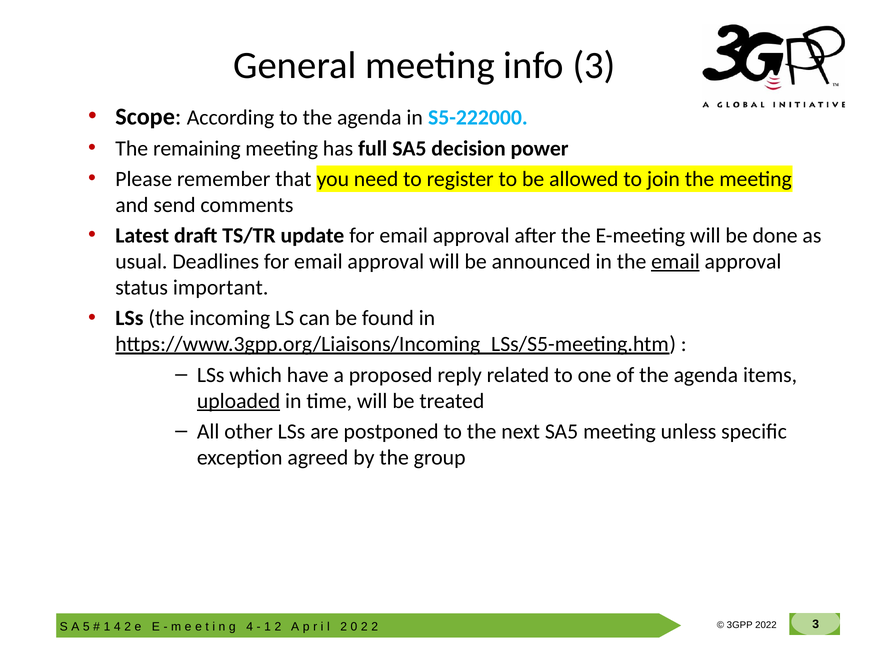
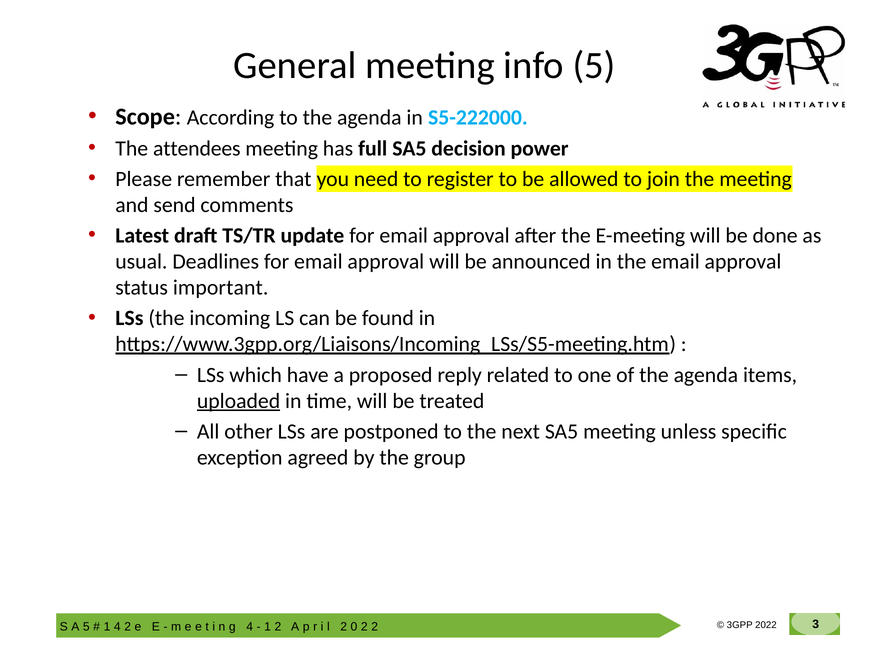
info 3: 3 -> 5 (594, 65)
remaining: remaining -> attendees (197, 149)
email underline: present -> none (675, 262)
